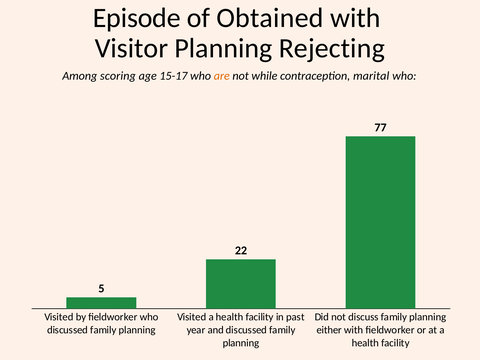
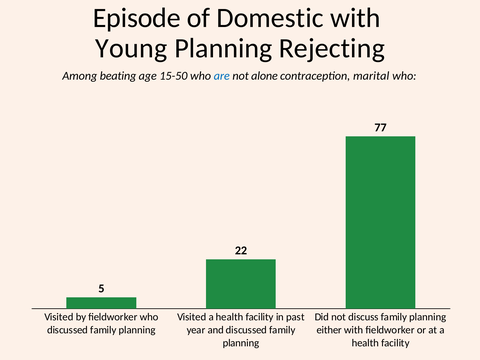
Obtained: Obtained -> Domestic (270, 18)
Visitor: Visitor -> Young (131, 48)
scoring: scoring -> beating (118, 76)
15-17: 15-17 -> 15-50 (173, 76)
are colour: orange -> blue (222, 76)
while: while -> alone (264, 76)
